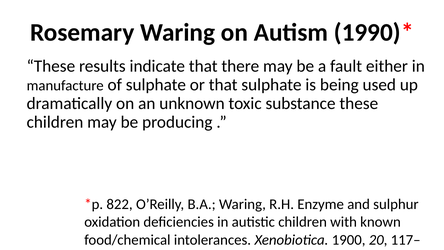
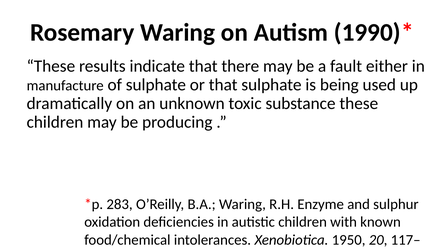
822: 822 -> 283 (120, 204)
1900: 1900 -> 1950 (349, 240)
